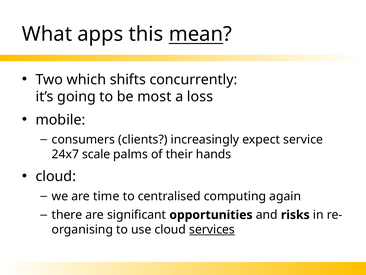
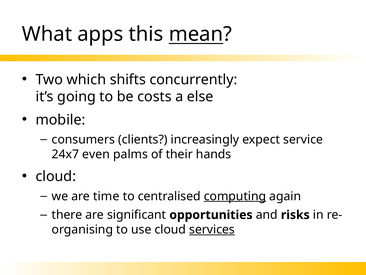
most: most -> costs (154, 96)
loss: loss -> else (200, 96)
scale: scale -> even (96, 154)
computing underline: none -> present (235, 196)
